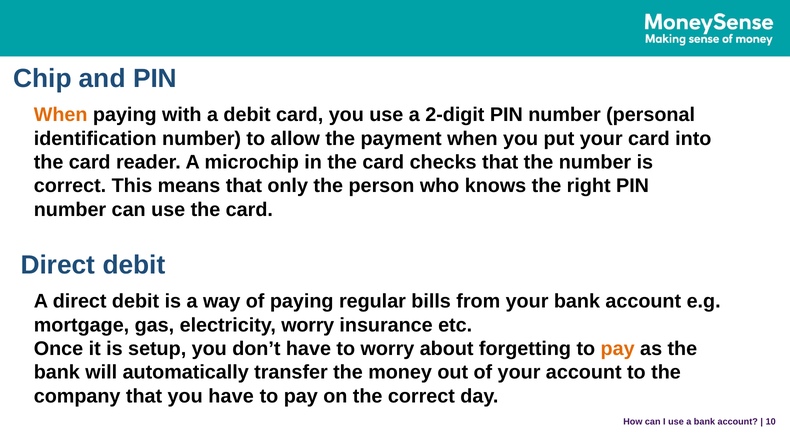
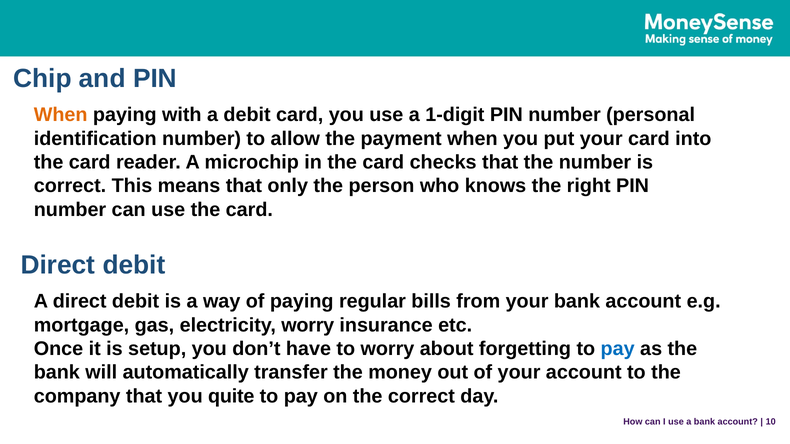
2-digit: 2-digit -> 1-digit (455, 115)
pay colour: orange -> blue (618, 349)
you have: have -> quite (231, 396)
